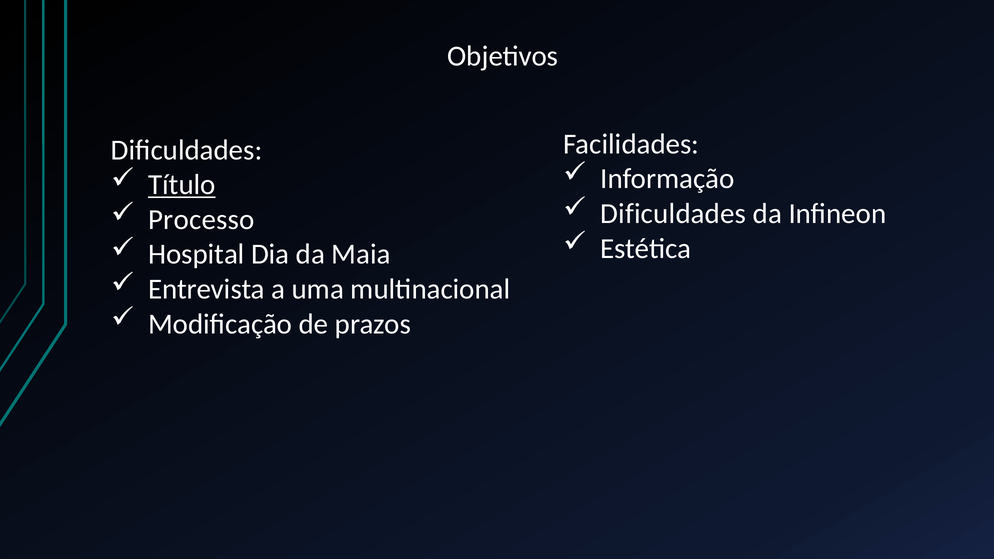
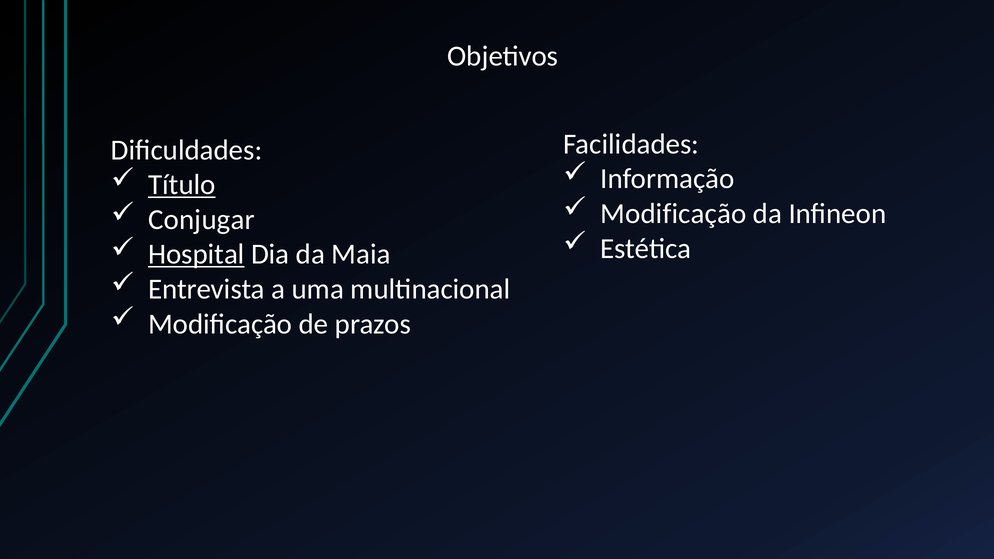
Dificuldades: Dificuldades -> Modificação (673, 214)
Processo: Processo -> Conjugar (201, 220)
Hospital underline: none -> present (196, 254)
